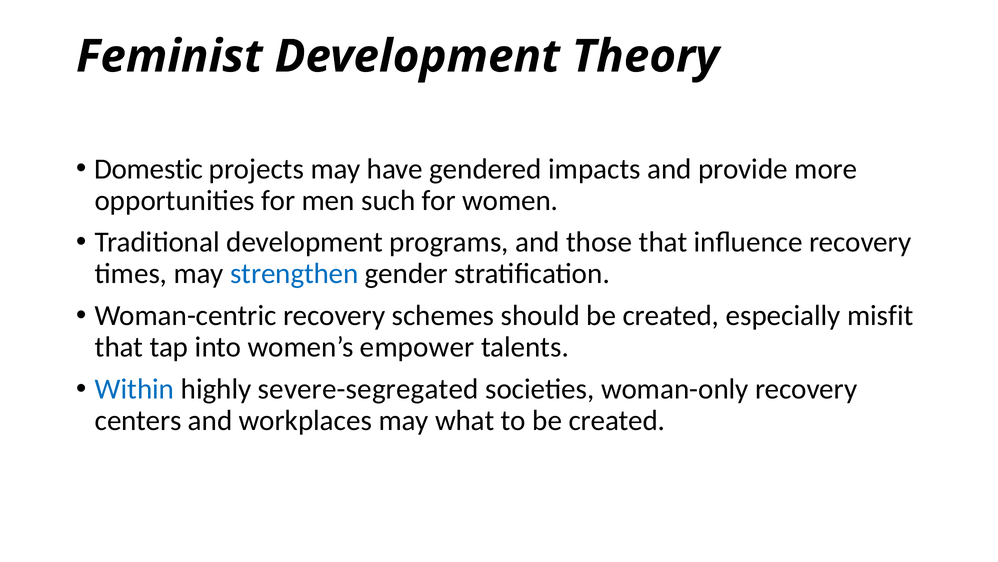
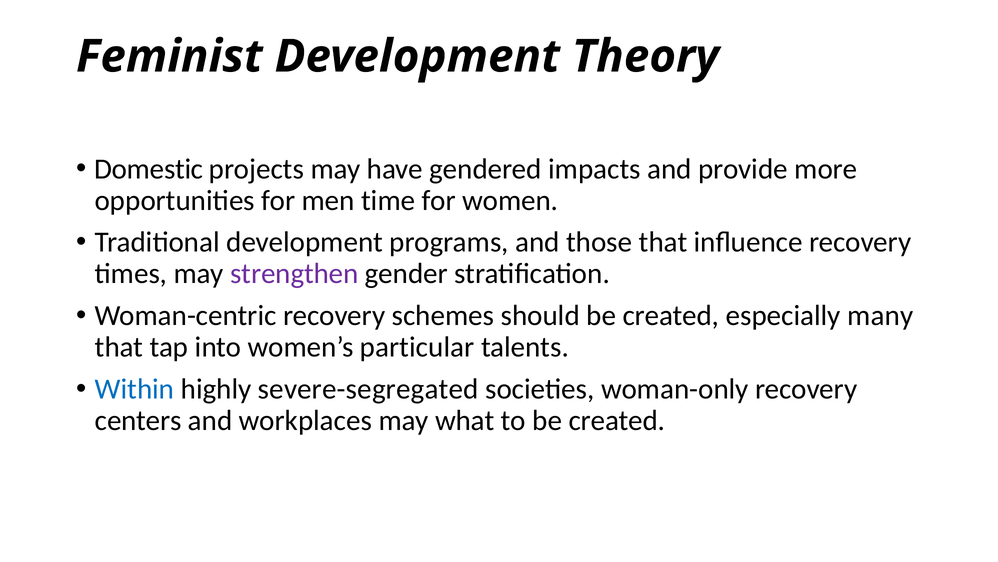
such: such -> time (388, 200)
strengthen colour: blue -> purple (294, 273)
misfit: misfit -> many (880, 315)
empower: empower -> particular (417, 347)
